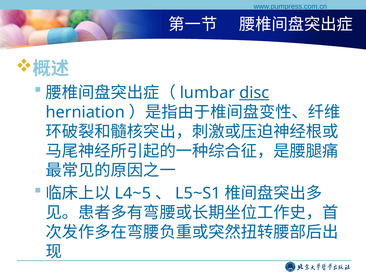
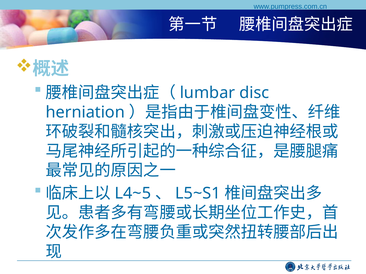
disc underline: present -> none (254, 93)
